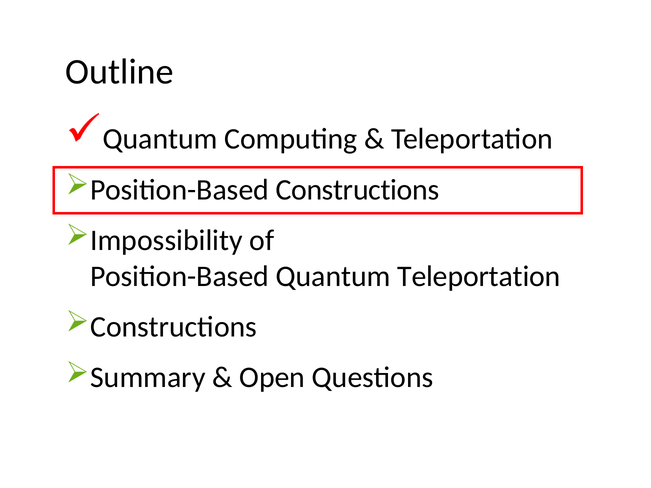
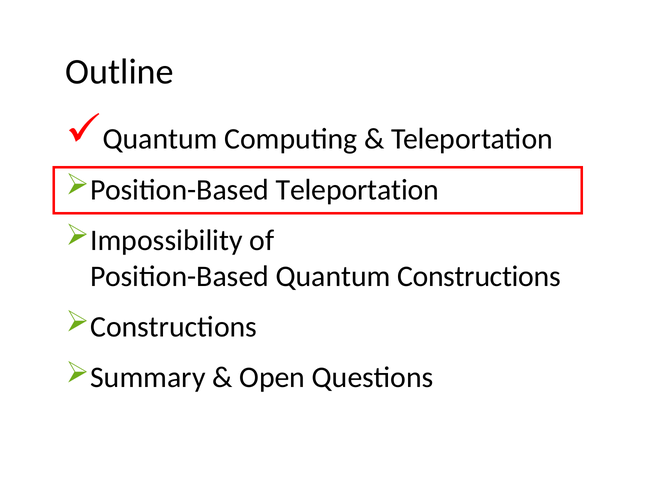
Position-Based Constructions: Constructions -> Teleportation (357, 190)
Quantum Teleportation: Teleportation -> Constructions (479, 276)
